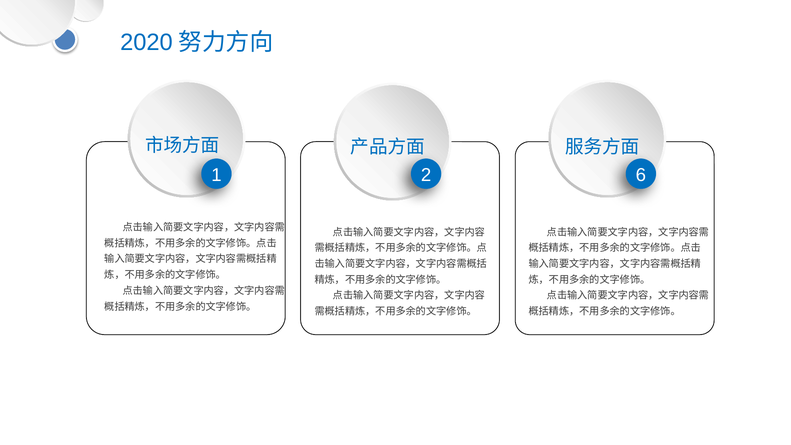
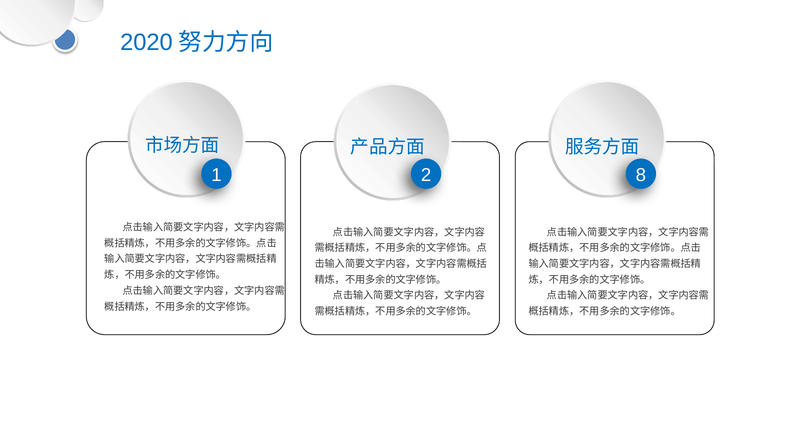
6: 6 -> 8 (641, 175)
